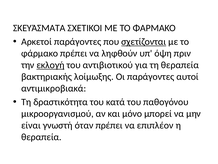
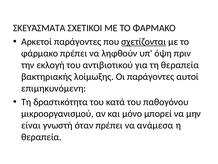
εκλογή underline: present -> none (50, 65)
αντιμικροβιακά: αντιμικροβιακά -> επιμηκυνόμενη (54, 88)
επιπλέον: επιπλέον -> ανάμεσα (155, 125)
